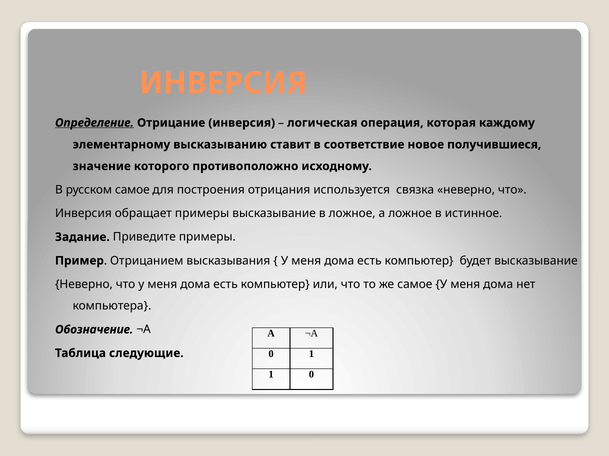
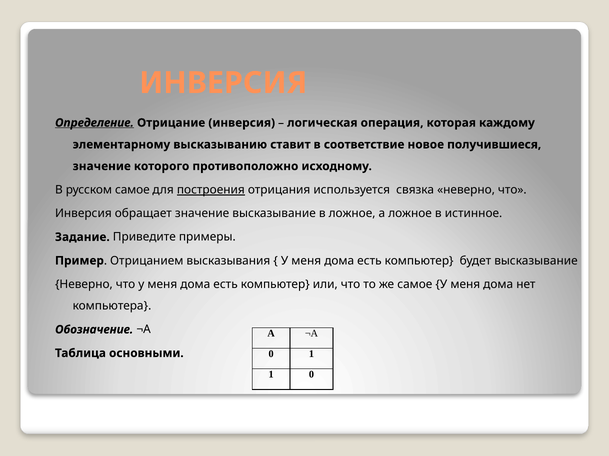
построения underline: none -> present (211, 190)
обращает примеры: примеры -> значение (202, 214)
следующие: следующие -> основными (146, 354)
